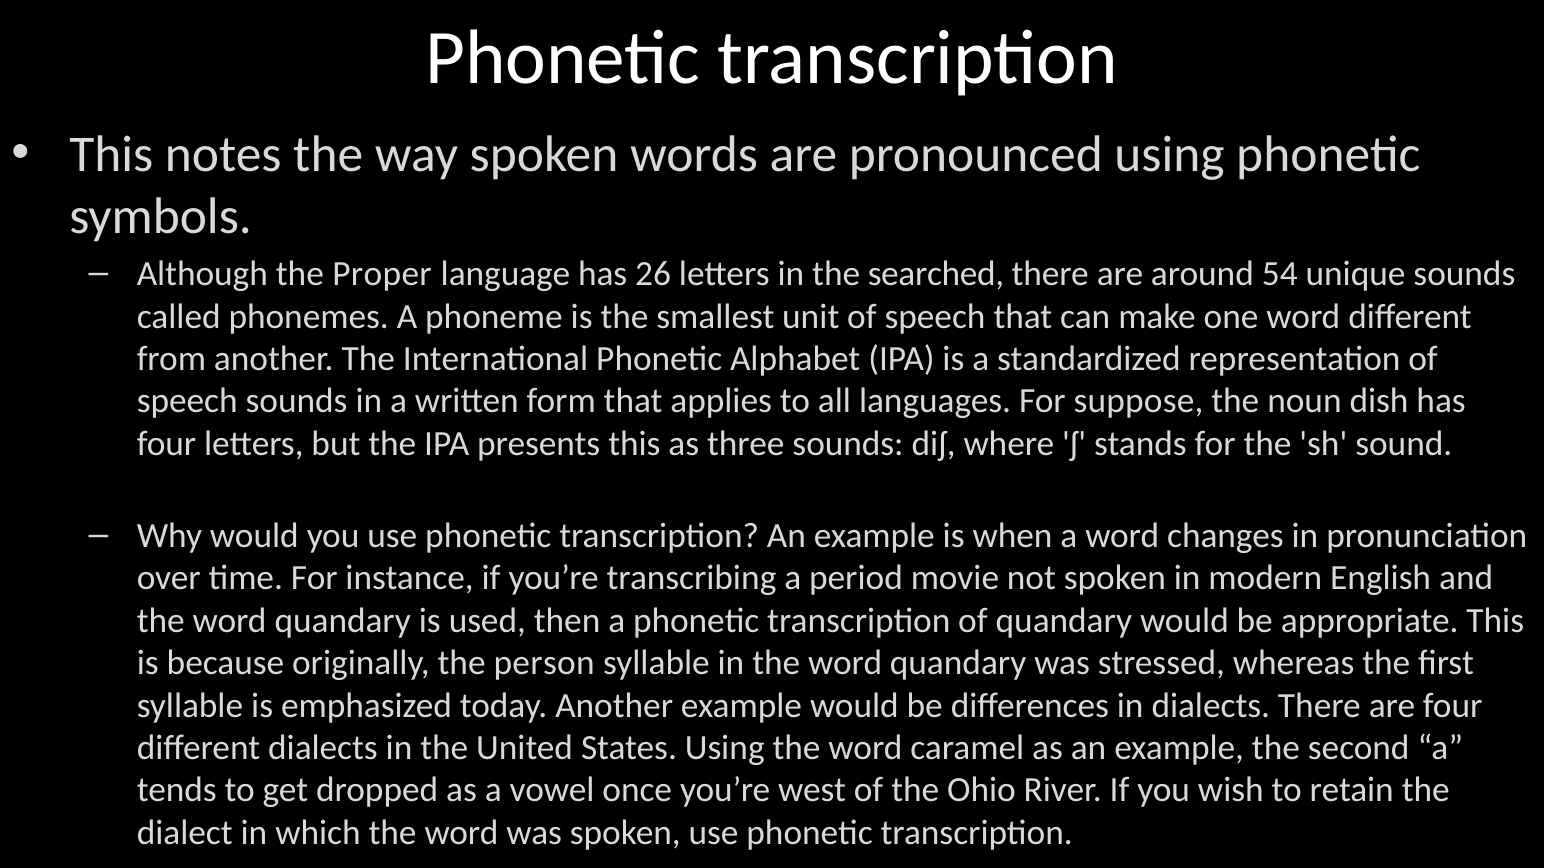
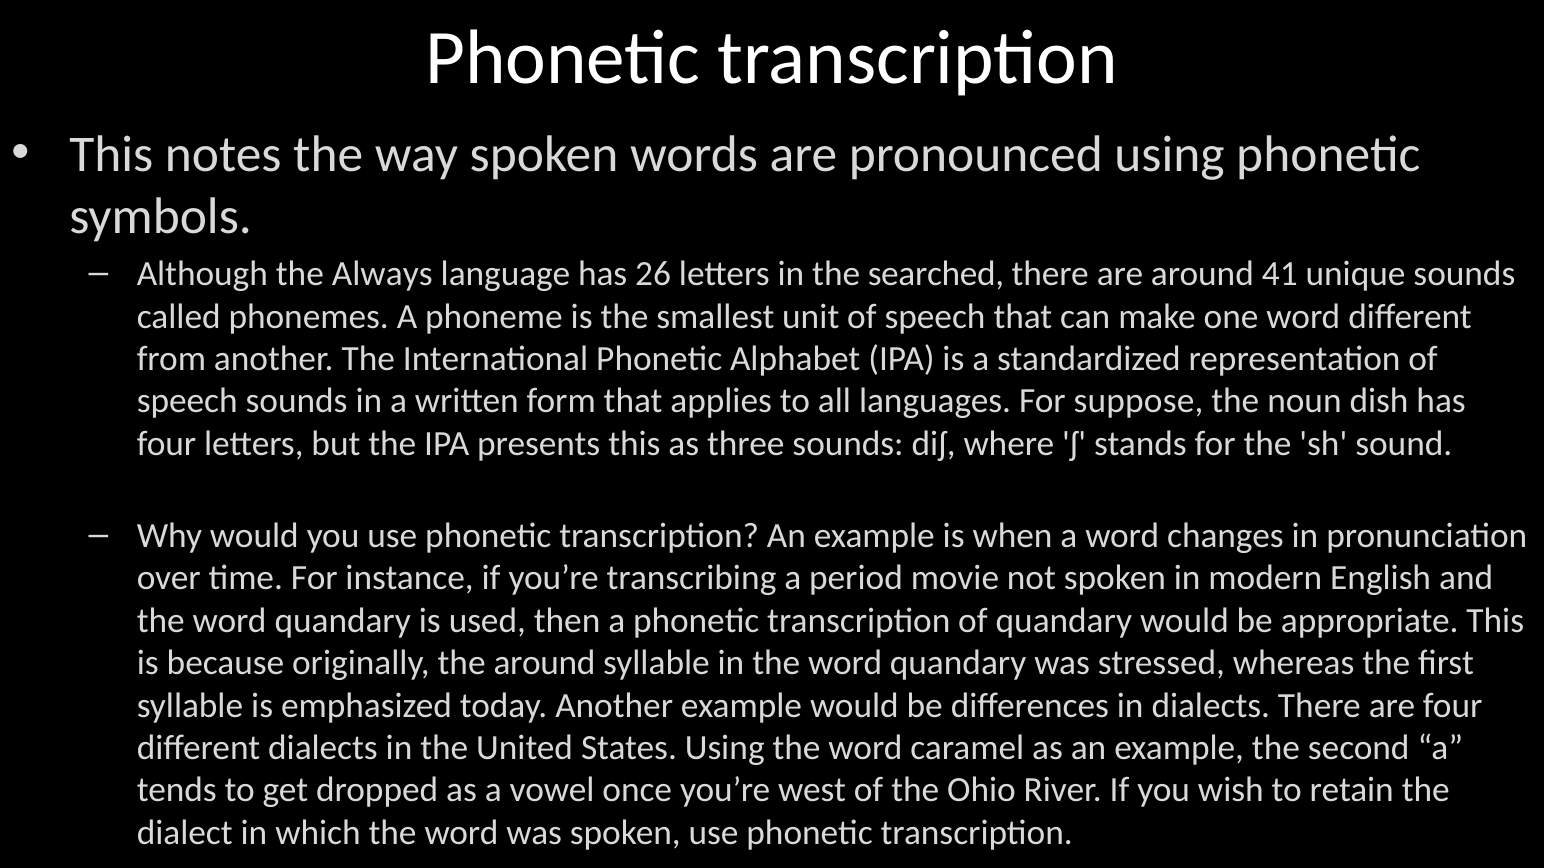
Proper: Proper -> Always (382, 274)
54: 54 -> 41 (1280, 274)
the person: person -> around (545, 663)
